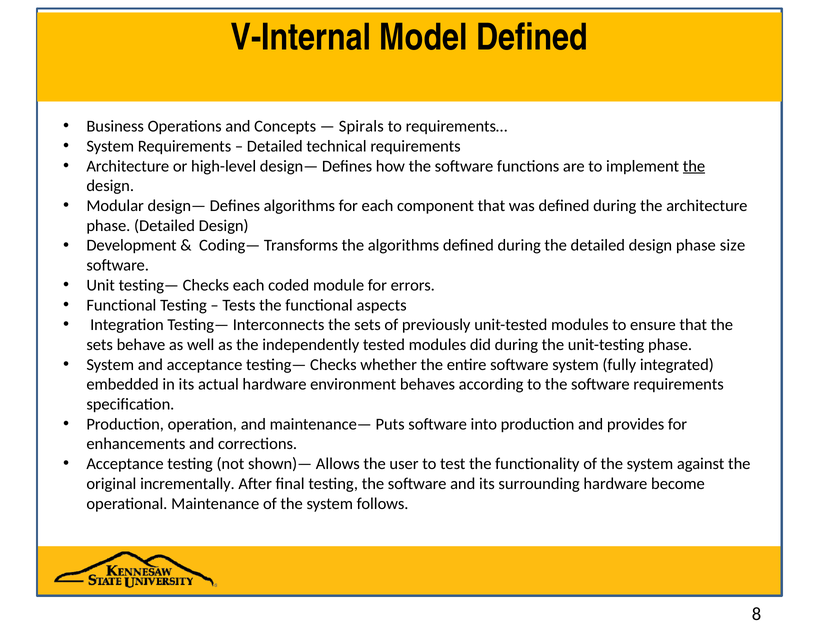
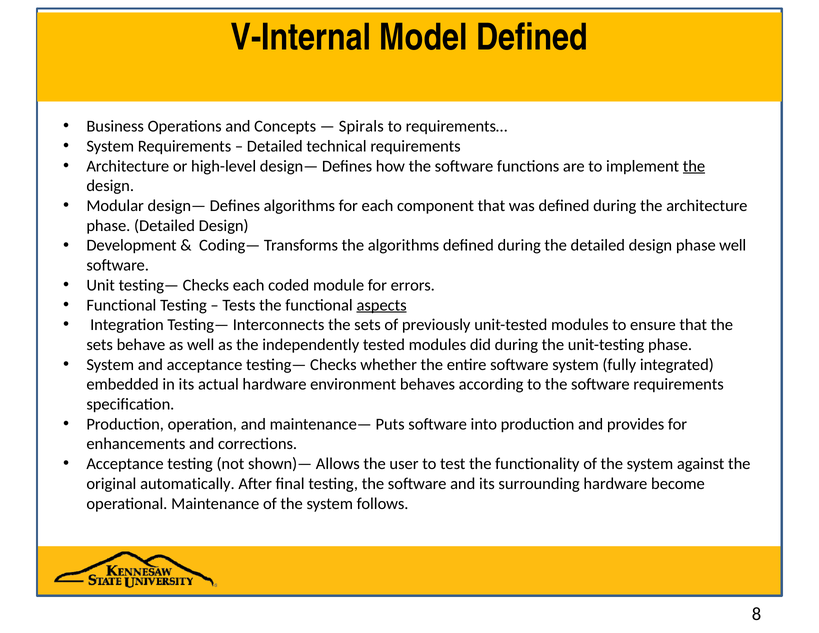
phase size: size -> well (733, 245)
aspects underline: none -> present (382, 305)
incrementally: incrementally -> automatically (187, 484)
